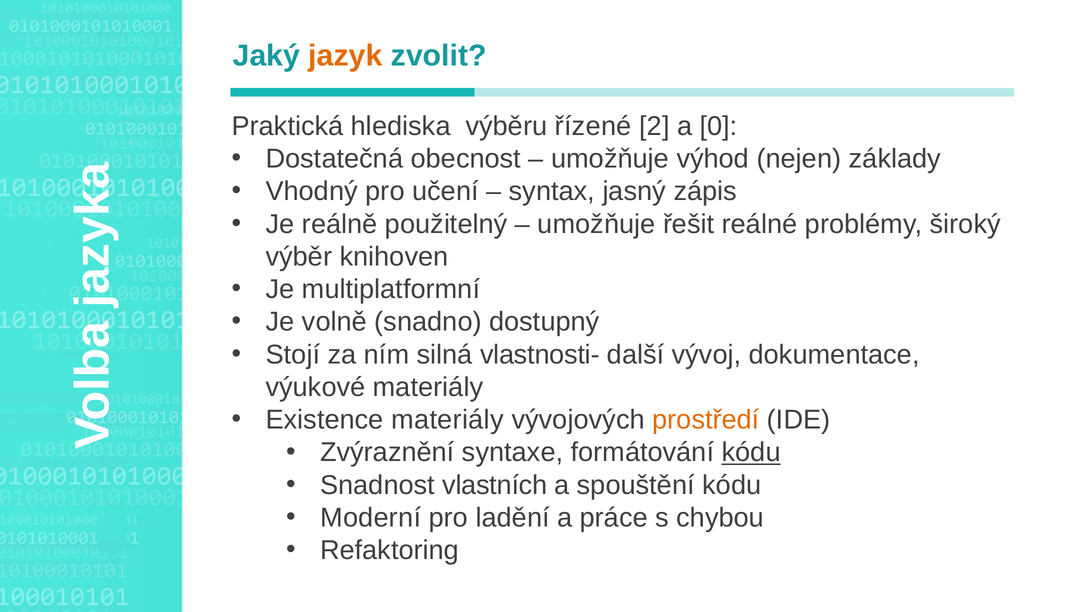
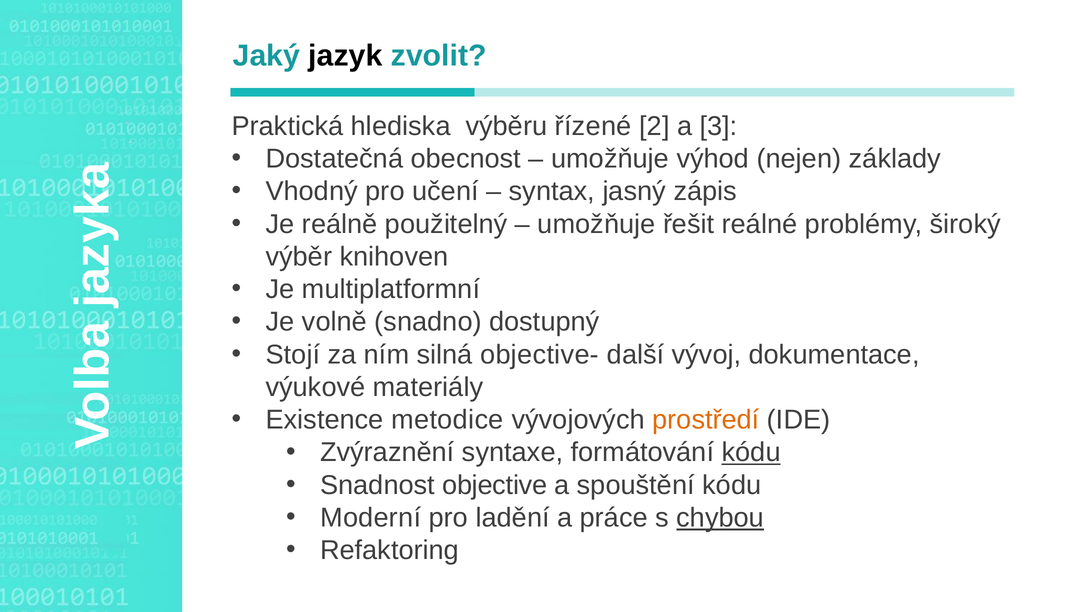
jazyk colour: orange -> black (345, 56)
0: 0 -> 3 (719, 126)
vlastnosti-: vlastnosti- -> objective- (540, 355)
Existence materiály: materiály -> metodice (447, 420)
vlastních: vlastních -> objective (495, 485)
chybou underline: none -> present (720, 518)
